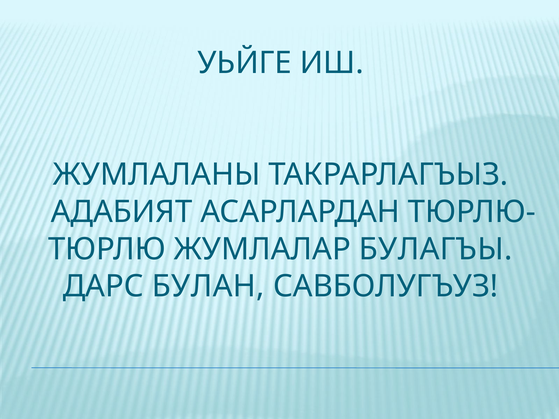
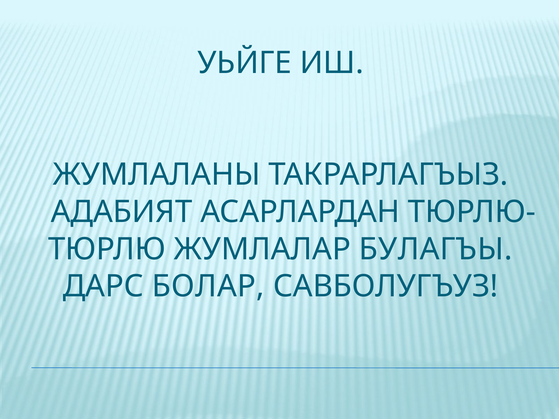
БУЛАН: БУЛАН -> БОЛАР (208, 287)
